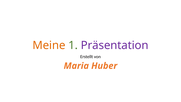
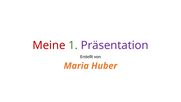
Meine colour: orange -> red (49, 45)
